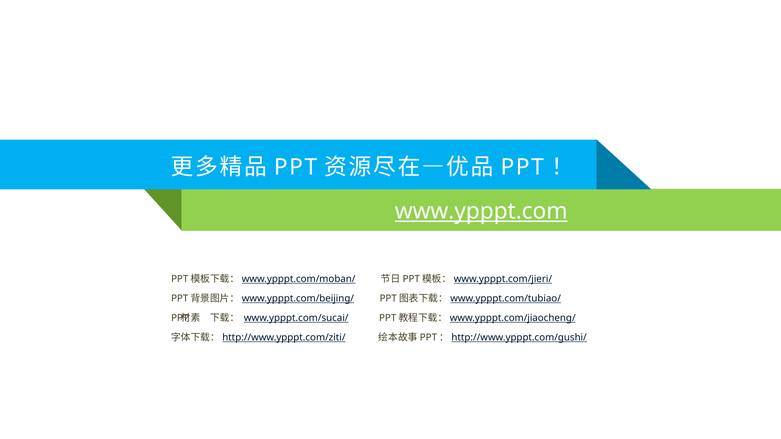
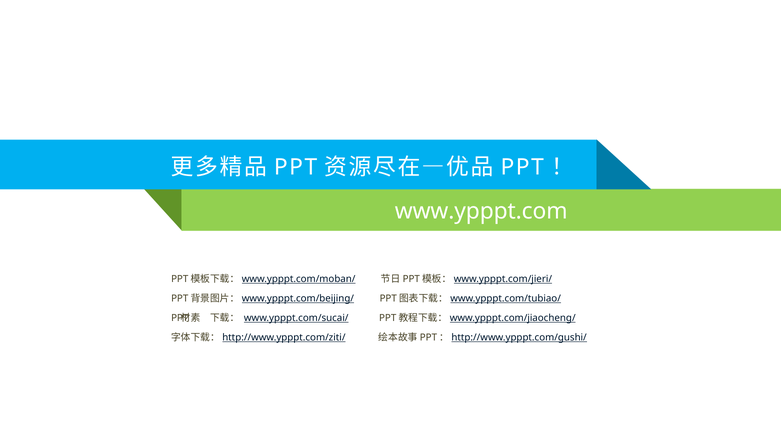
www.ypppt.com underline: present -> none (481, 212)
